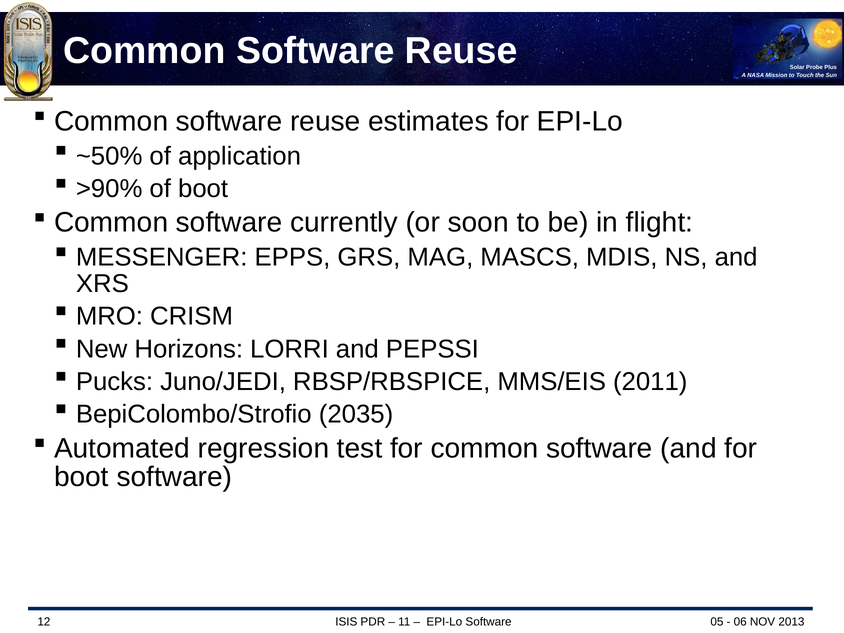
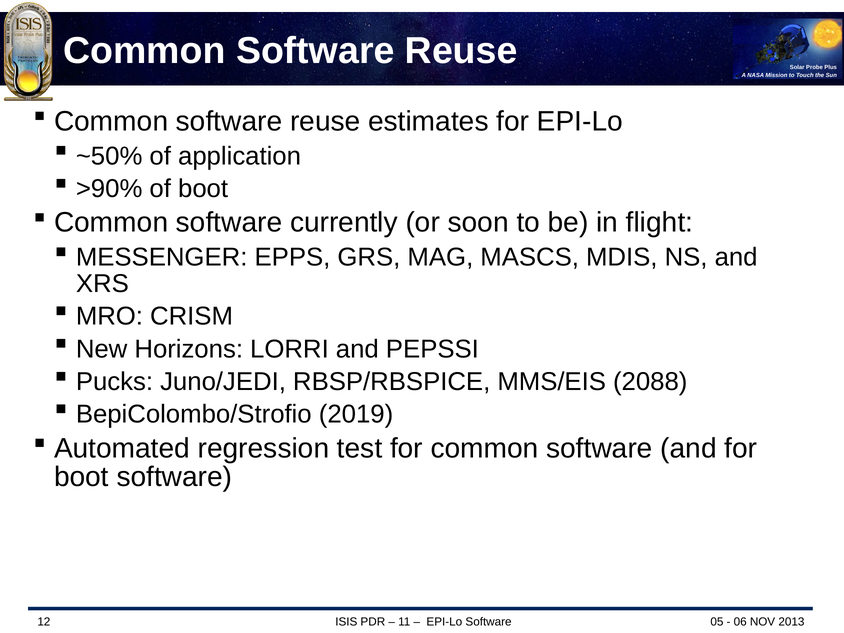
2011: 2011 -> 2088 (650, 382)
2035: 2035 -> 2019 (356, 414)
